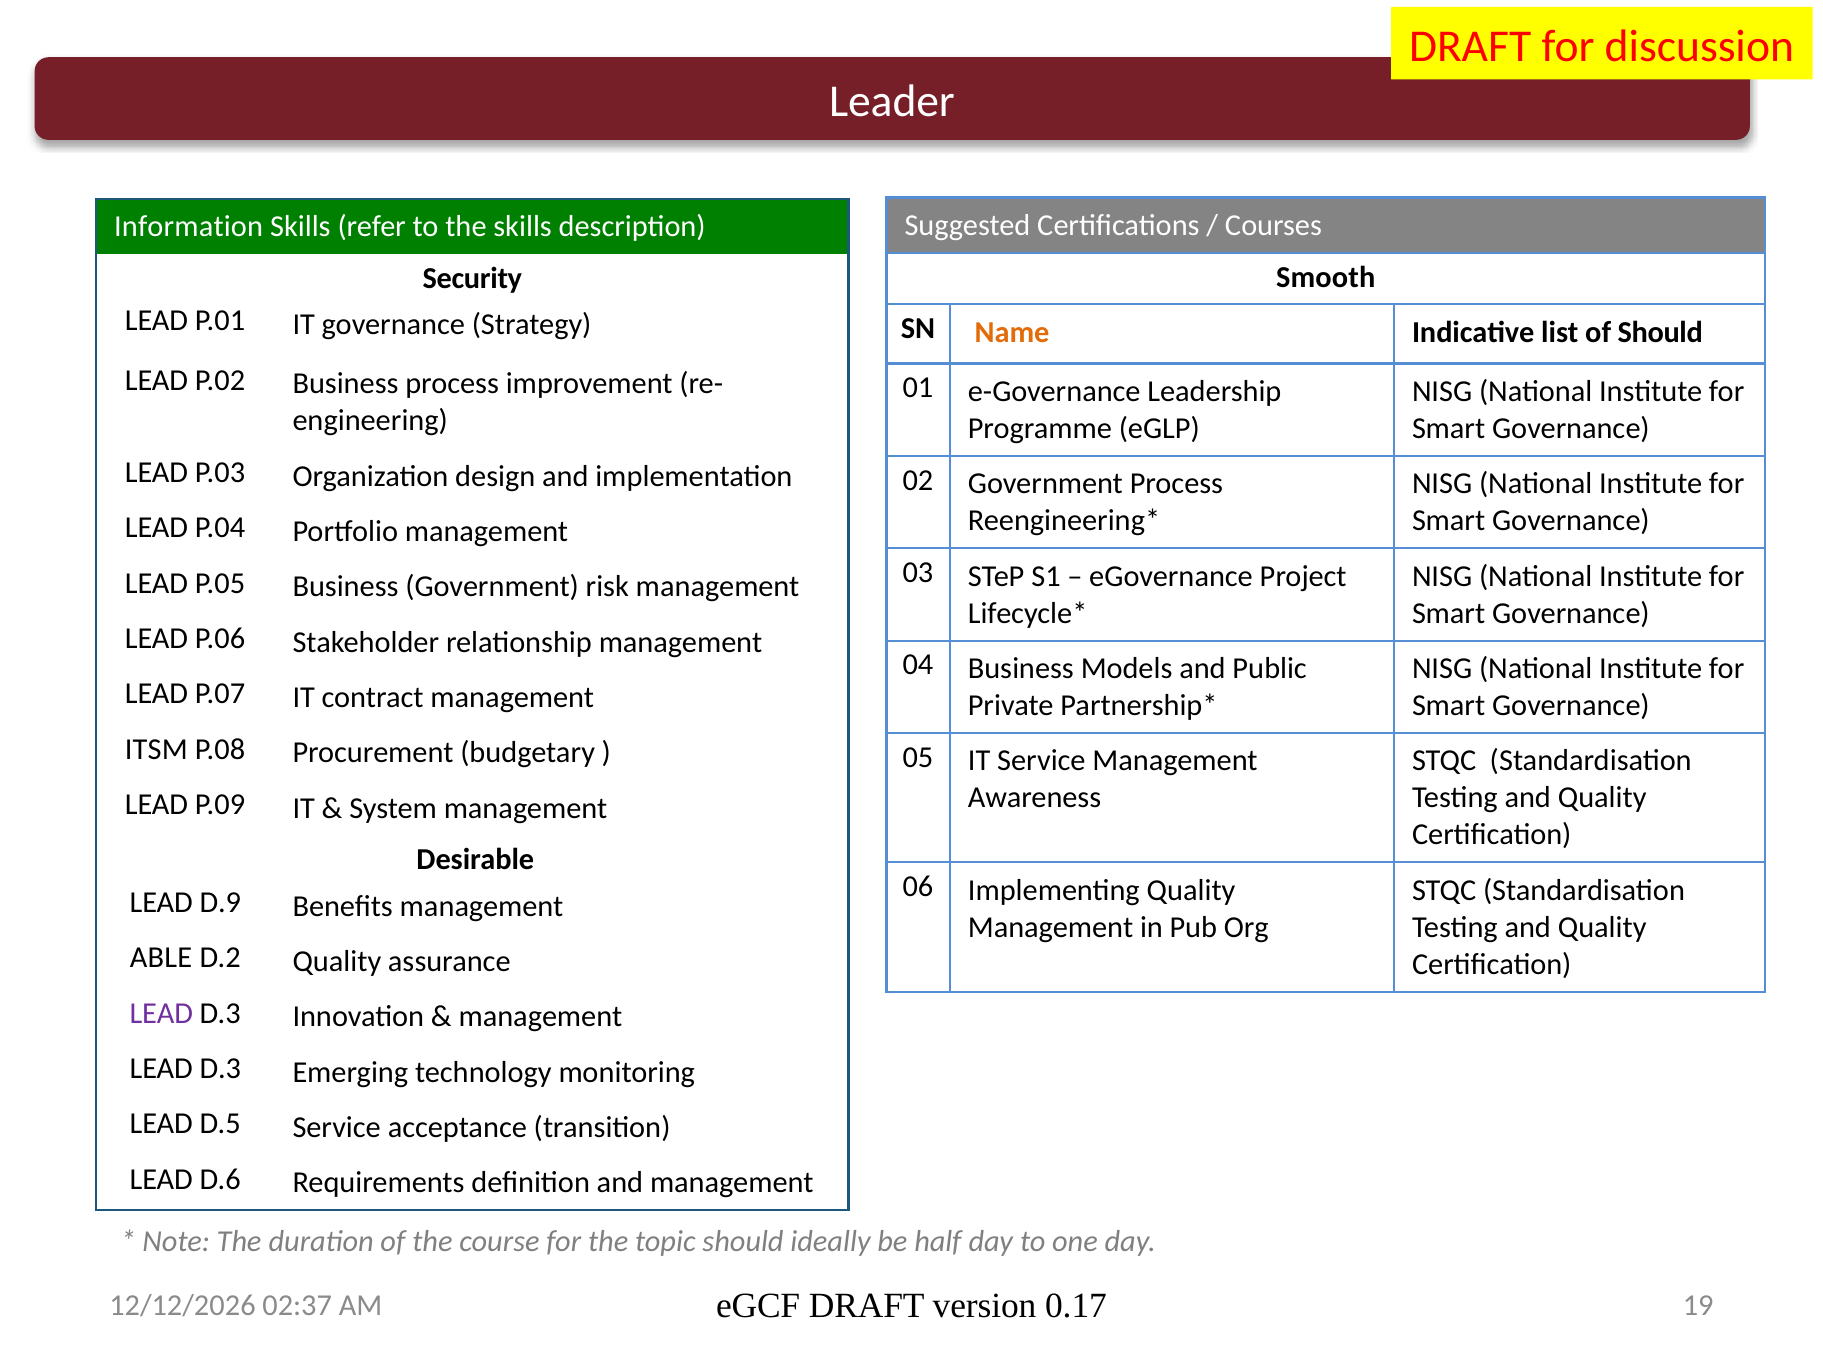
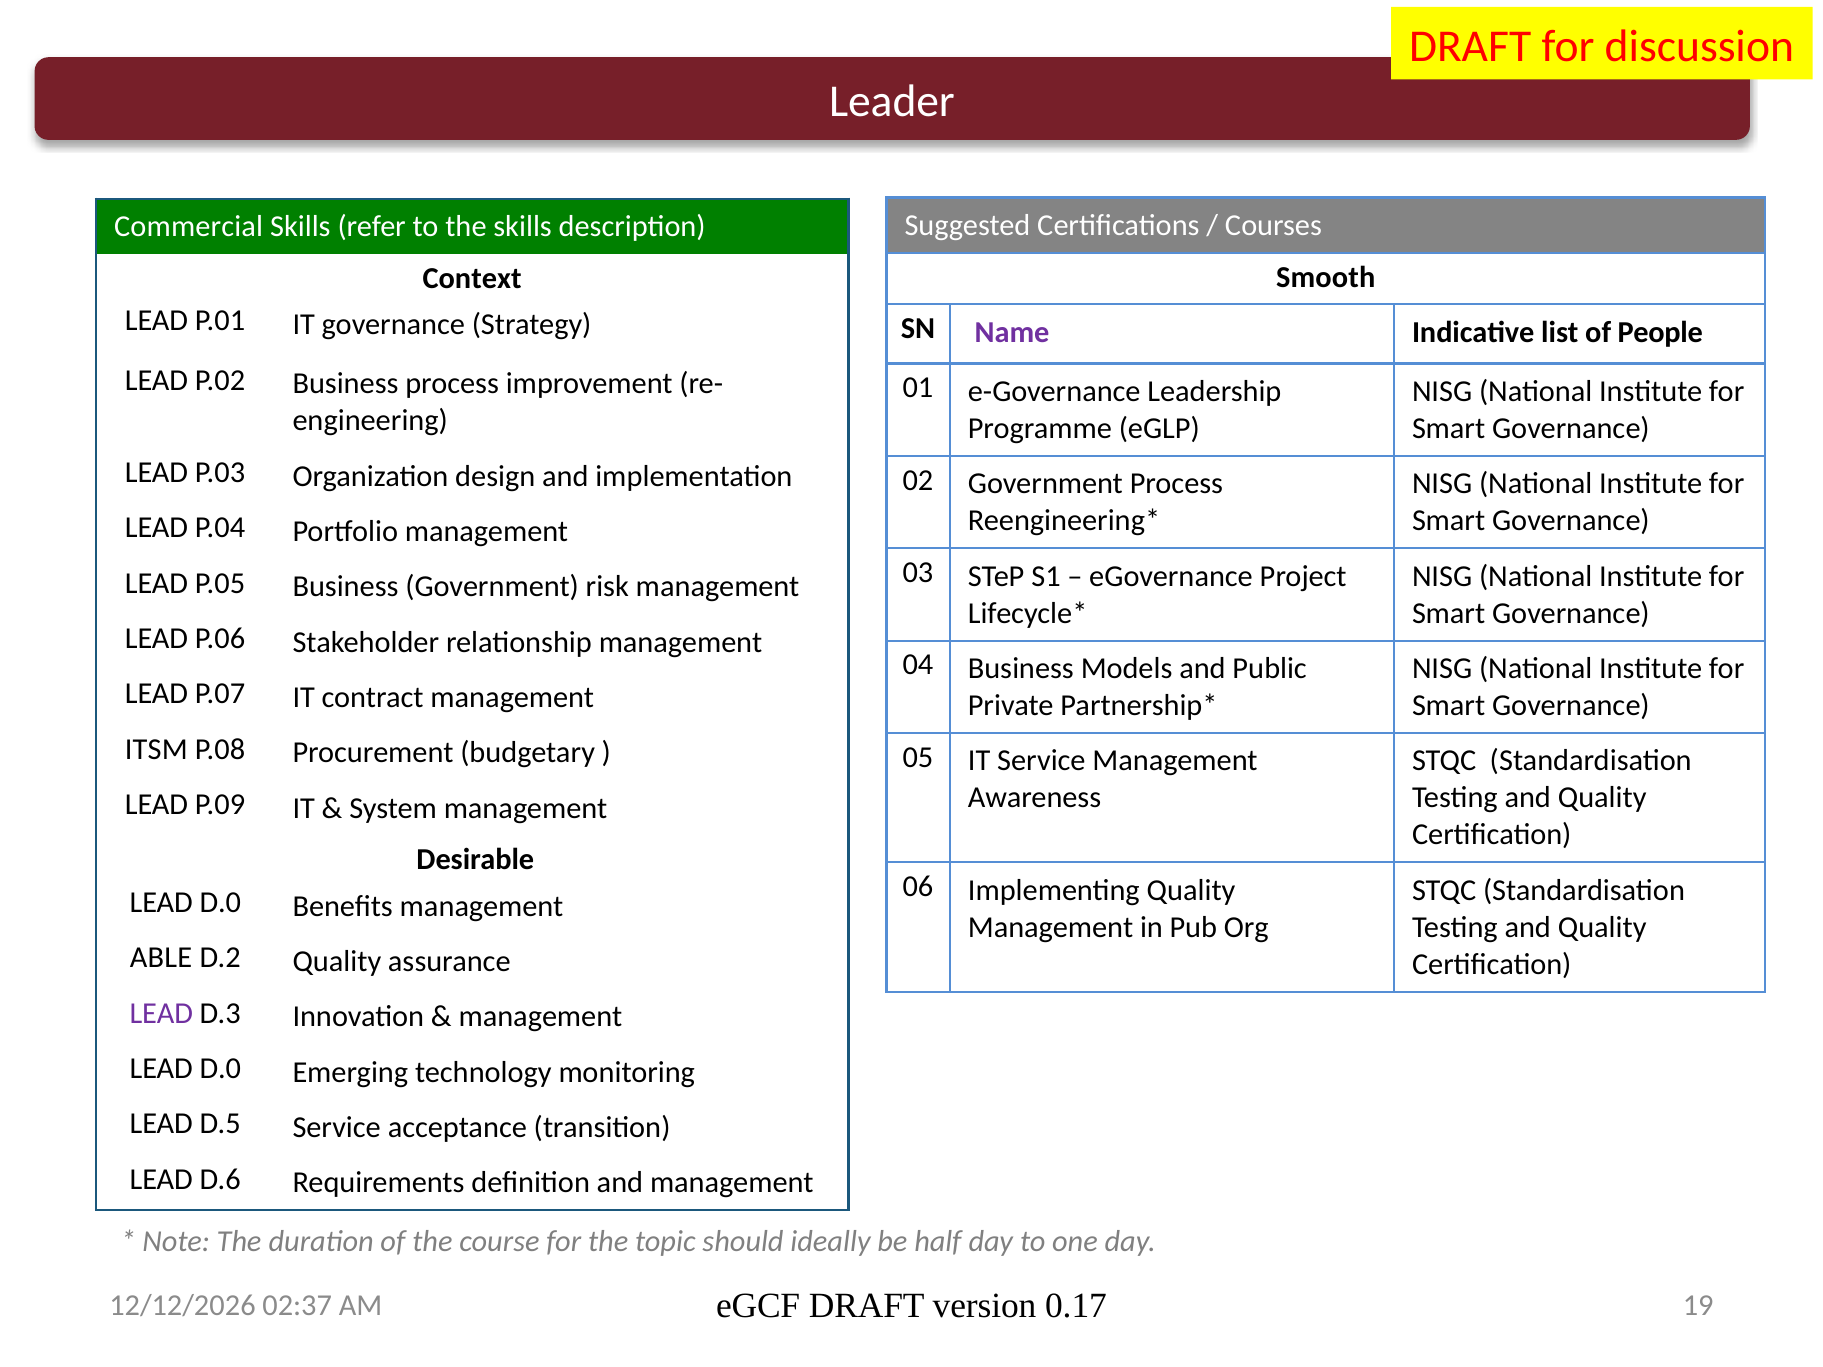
Information: Information -> Commercial (189, 227)
Security: Security -> Context (472, 278)
Name colour: orange -> purple (1012, 332)
of Should: Should -> People (1660, 332)
D.9: D.9 -> D.0 (220, 903)
D.3: D.3 -> D.0 (220, 1069)
